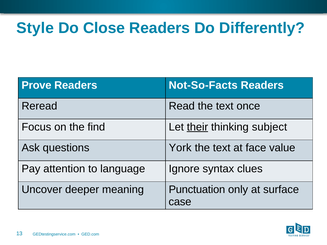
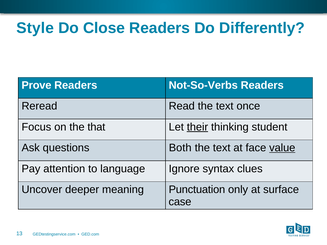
Not-So-Facts: Not-So-Facts -> Not-So-Verbs (203, 85)
find: find -> that (96, 127)
subject: subject -> student (270, 127)
York: York -> Both (180, 148)
value underline: none -> present (282, 148)
